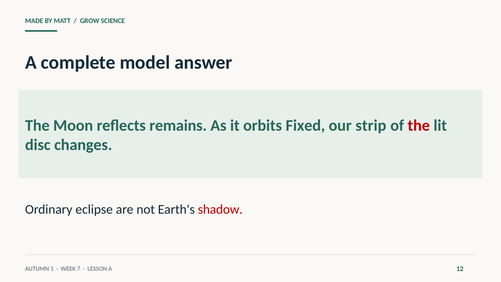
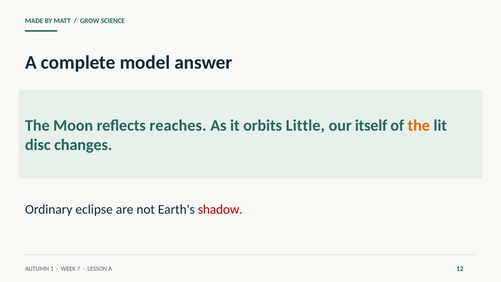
remains: remains -> reaches (178, 126)
Fixed: Fixed -> Little (305, 126)
strip: strip -> itself (371, 126)
the colour: red -> orange (419, 126)
